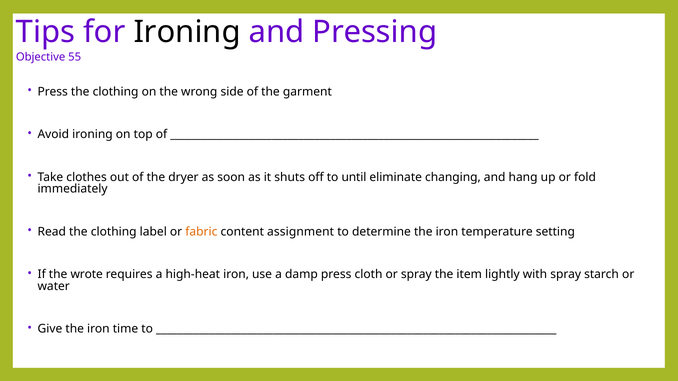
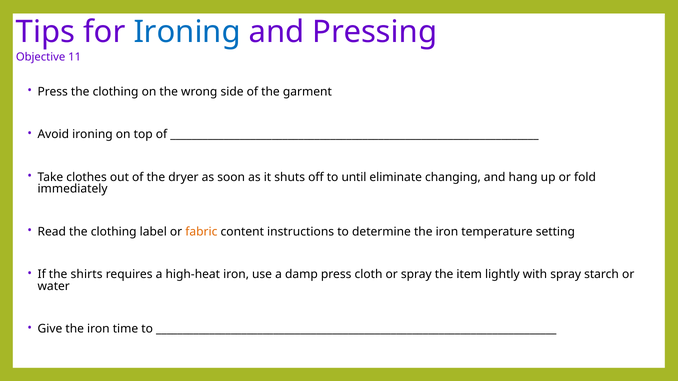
Ironing colour: black -> blue (187, 32)
55: 55 -> 11 (75, 57)
assignment: assignment -> instructions (301, 232)
wrote: wrote -> shirts (87, 275)
